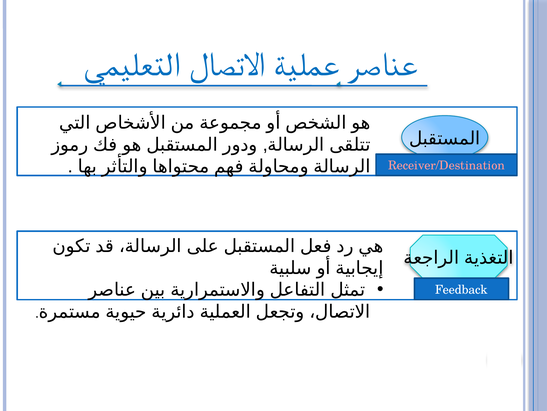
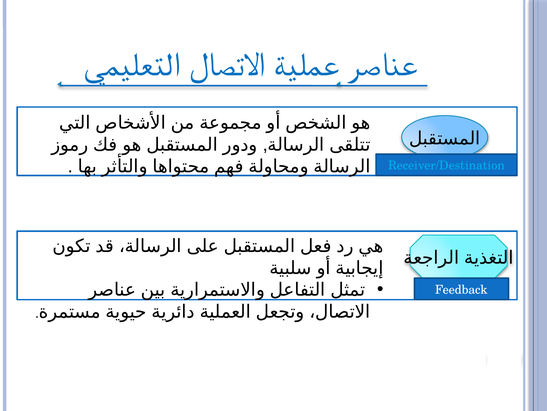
Receiver/Destination colour: pink -> light blue (446, 165)
